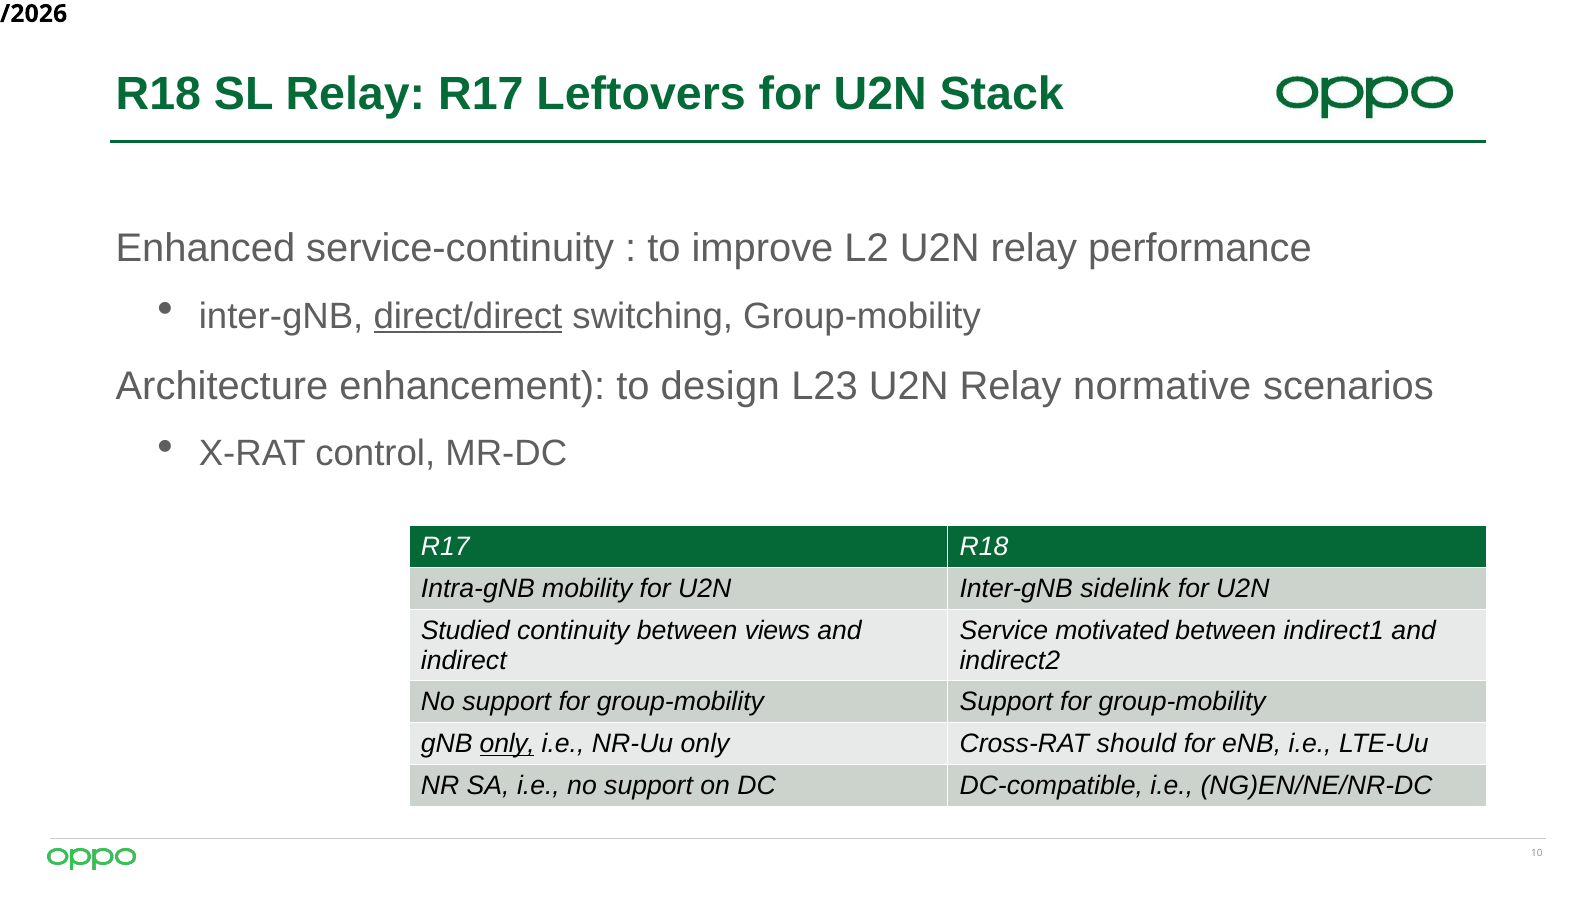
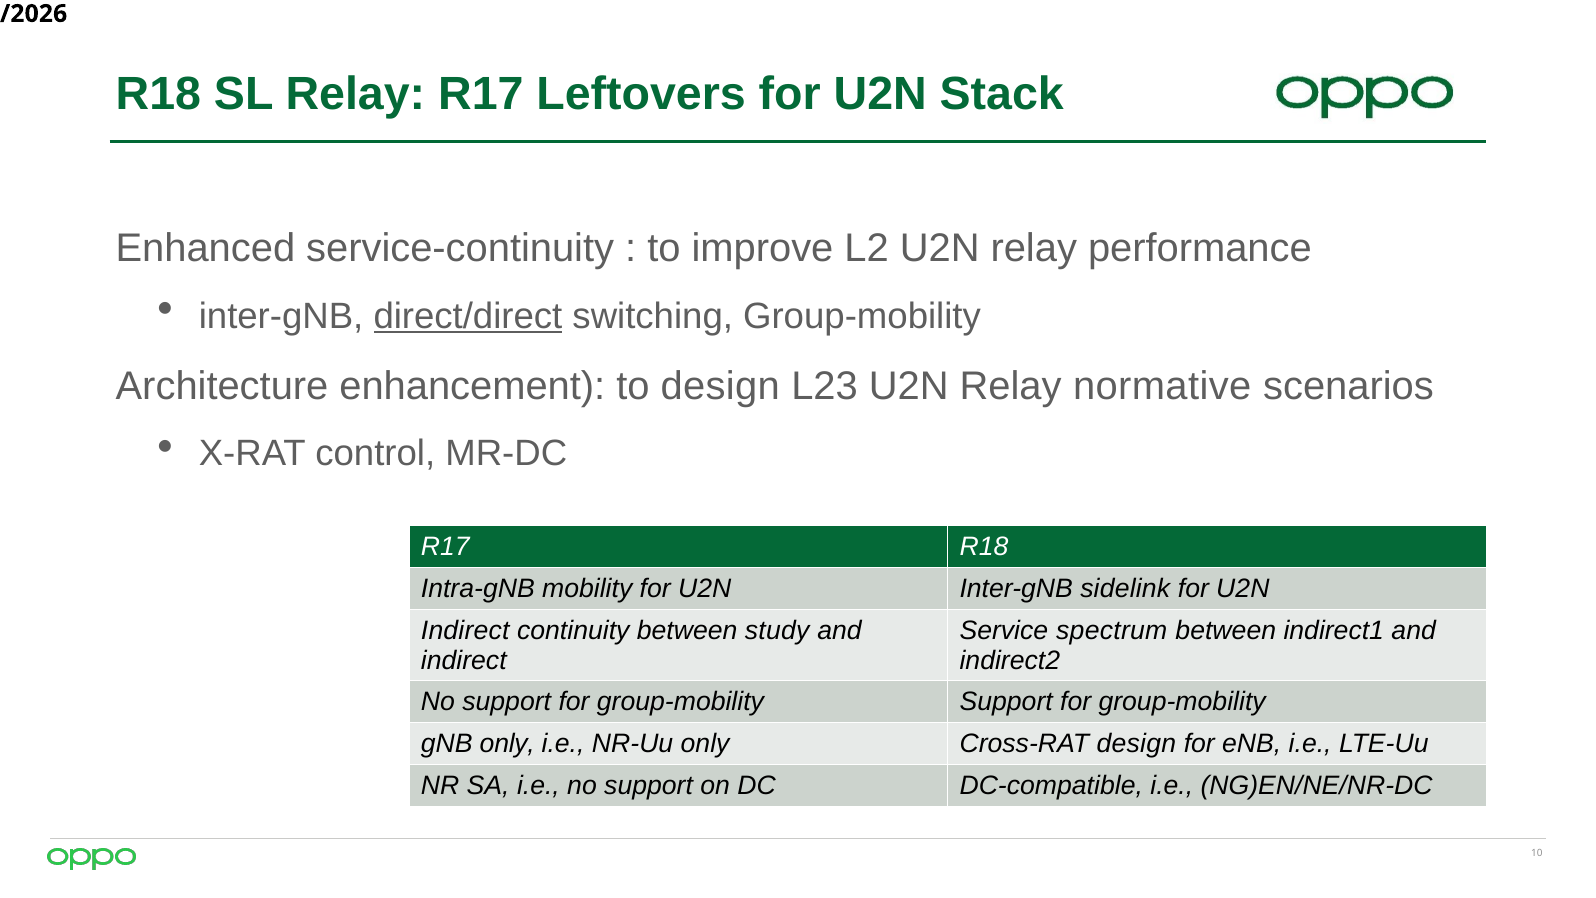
Studied: Studied -> Indirect (465, 630)
views: views -> study (777, 630)
motivated: motivated -> spectrum (1112, 630)
only underline: present -> none (507, 744)
Cross-RAT should: should -> design (1136, 744)
